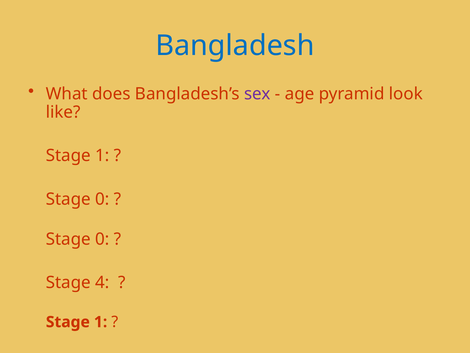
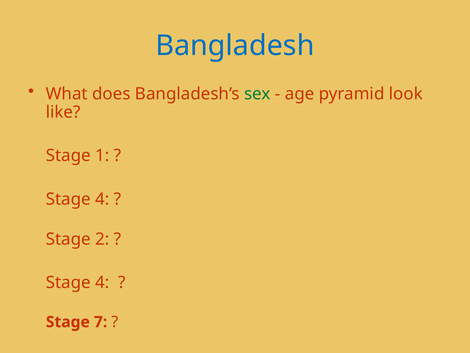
sex colour: purple -> green (257, 94)
0: 0 -> 4 (102, 199)
0: 0 -> 2 (102, 239)
1: 1 -> 7 (101, 322)
